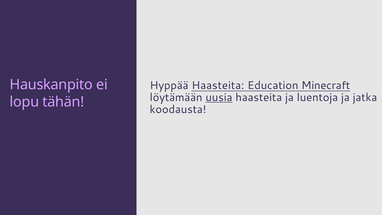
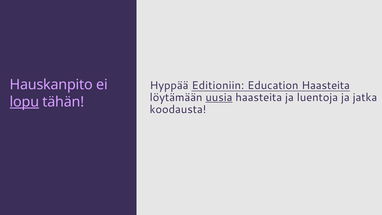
Hyppää Haasteita: Haasteita -> Editioniin (218, 85)
Education Minecraft: Minecraft -> Haasteita (326, 85)
lopu underline: none -> present (24, 102)
